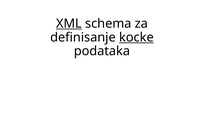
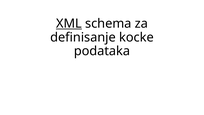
kocke underline: present -> none (136, 37)
